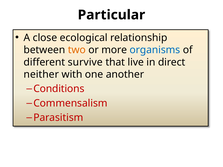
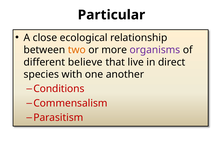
organisms colour: blue -> purple (155, 50)
survive: survive -> believe (85, 62)
neither: neither -> species (41, 74)
